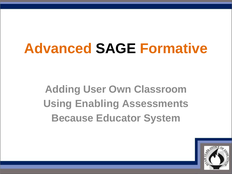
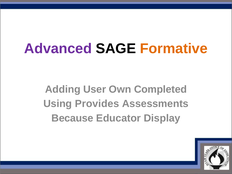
Advanced colour: orange -> purple (58, 49)
Classroom: Classroom -> Completed (160, 89)
Enabling: Enabling -> Provides (97, 104)
System: System -> Display (162, 118)
